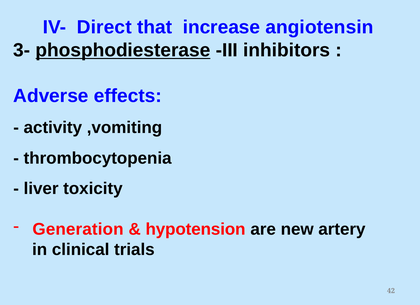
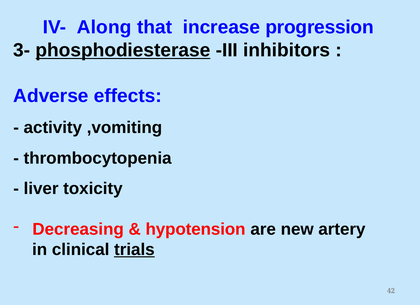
Direct: Direct -> Along (104, 27)
angiotensin: angiotensin -> progression (320, 27)
Generation: Generation -> Decreasing (78, 230)
trials underline: none -> present (134, 250)
